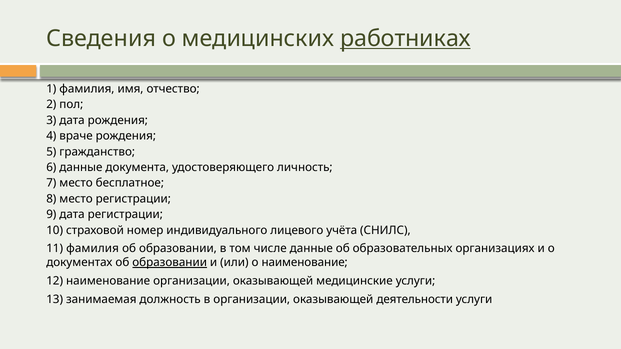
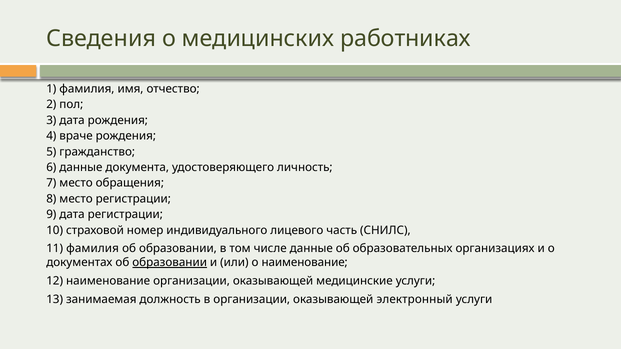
работниках underline: present -> none (405, 38)
бесплатное: бесплатное -> обращения (130, 183)
учёта: учёта -> часть (342, 230)
деятельности: деятельности -> электронный (415, 300)
